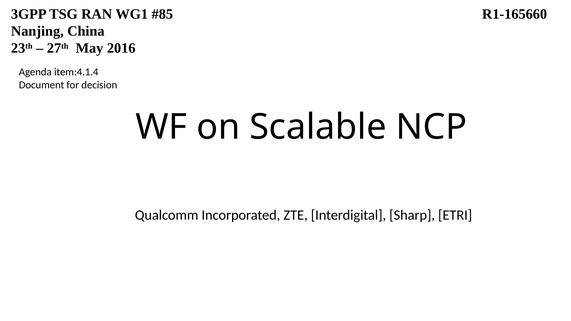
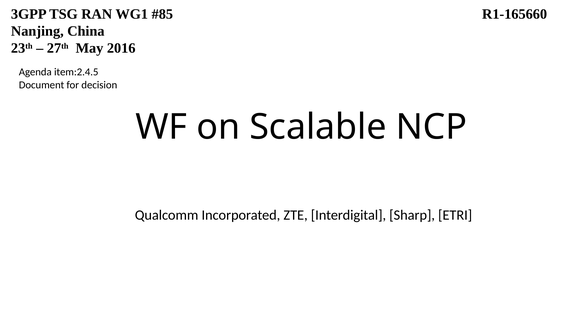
item:4.1.4: item:4.1.4 -> item:2.4.5 (76, 72)
